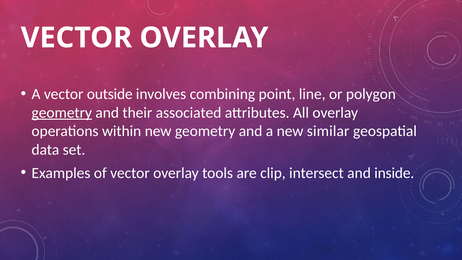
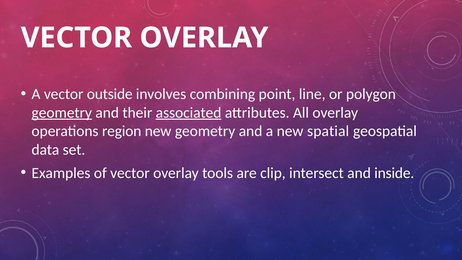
associated underline: none -> present (189, 113)
within: within -> region (122, 131)
similar: similar -> spatial (328, 131)
